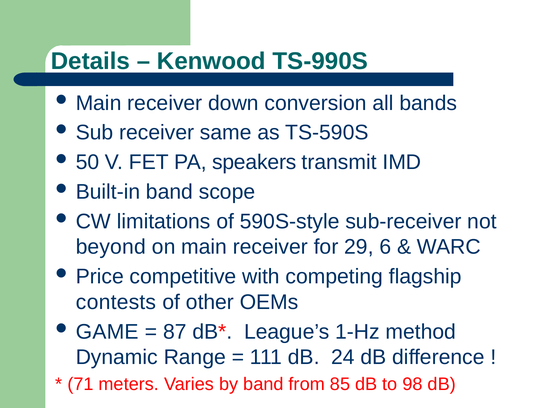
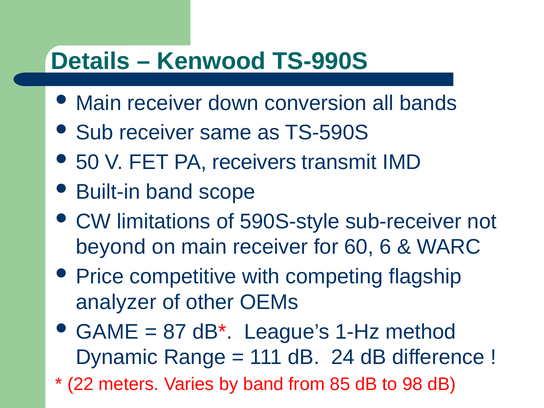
speakers: speakers -> receivers (254, 162)
29: 29 -> 60 (359, 247)
contests: contests -> analyzer (116, 302)
71: 71 -> 22 (80, 384)
